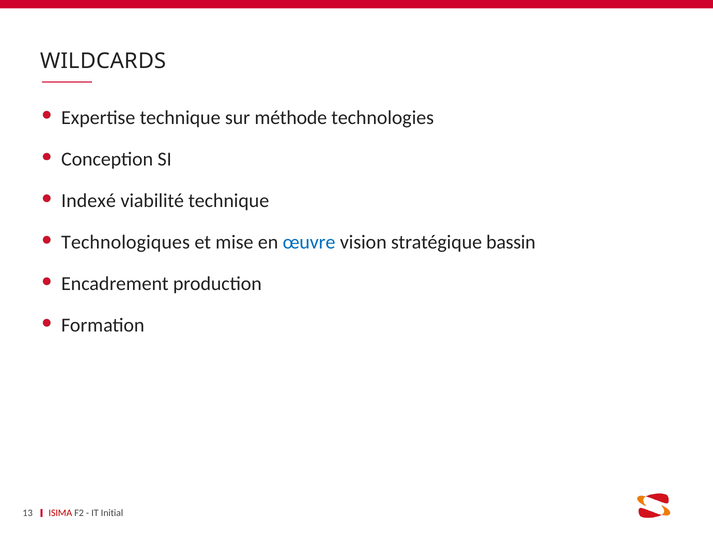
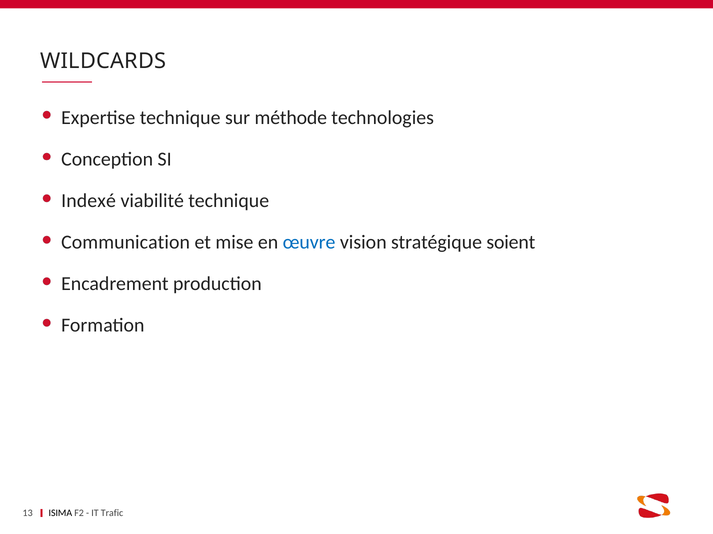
Technologiques: Technologiques -> Communication (126, 243)
bassin: bassin -> soient (511, 243)
ISIMA colour: red -> black (60, 514)
Initial: Initial -> Trafic (112, 514)
